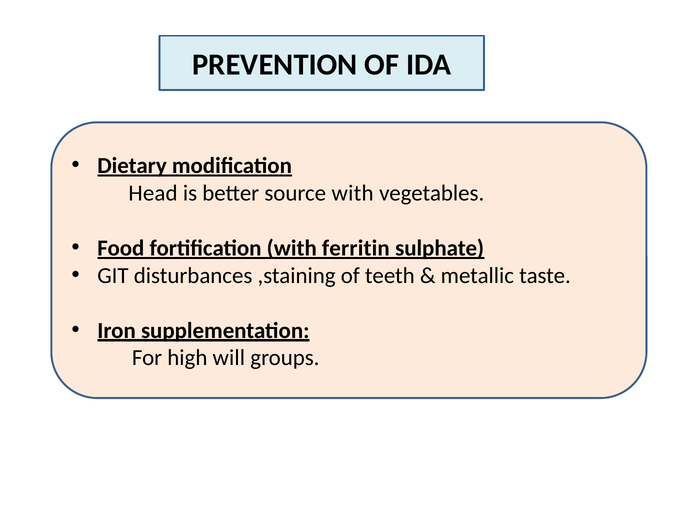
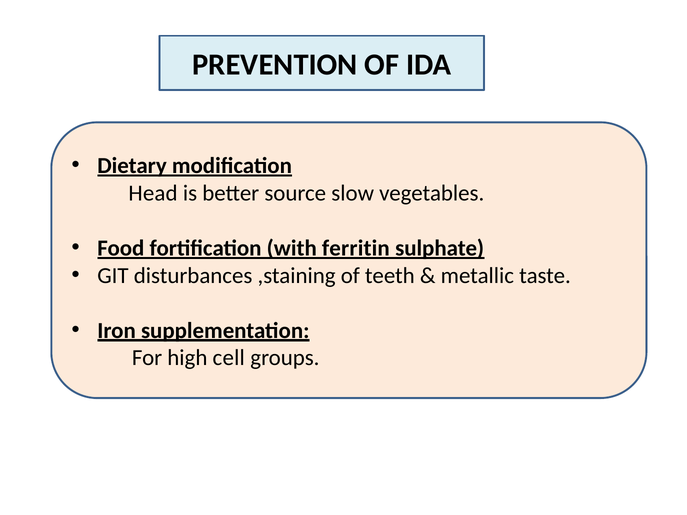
source with: with -> slow (353, 193)
will: will -> cell (229, 358)
